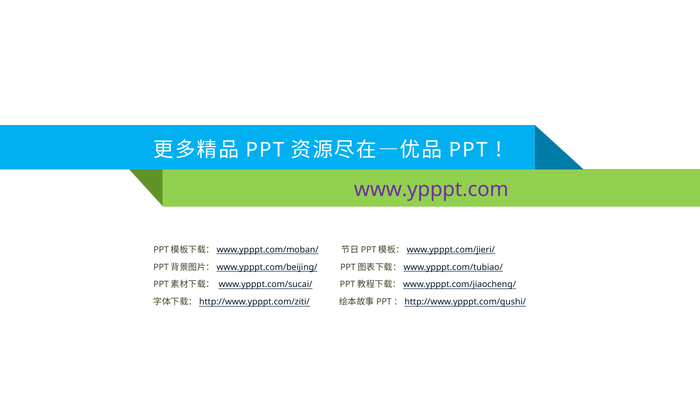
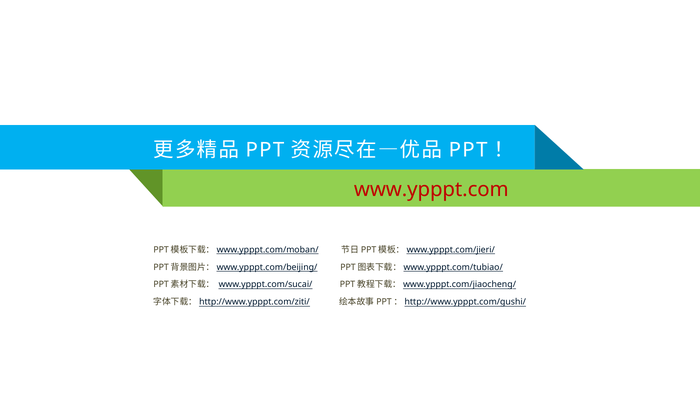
www.ypppt.com colour: purple -> red (431, 190)
